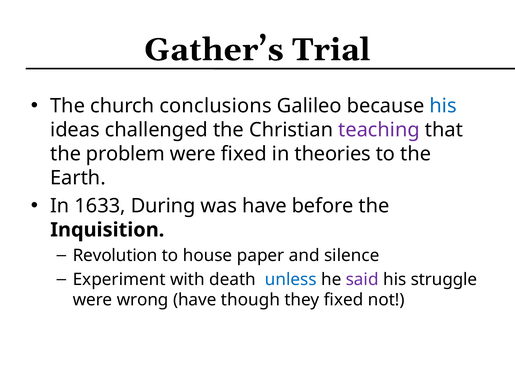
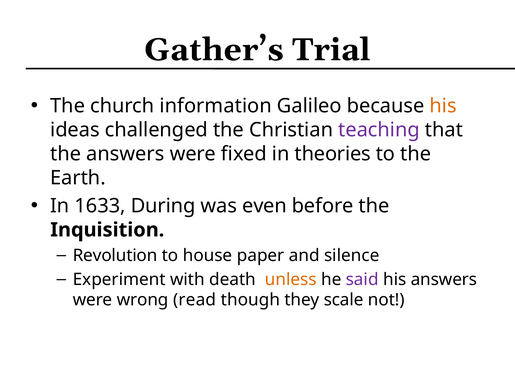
conclusions: conclusions -> information (216, 106)
his colour: blue -> orange (443, 106)
the problem: problem -> answers (125, 154)
was have: have -> even (265, 206)
unless colour: blue -> orange (291, 280)
his struggle: struggle -> answers (444, 280)
wrong have: have -> read (195, 300)
they fixed: fixed -> scale (344, 300)
